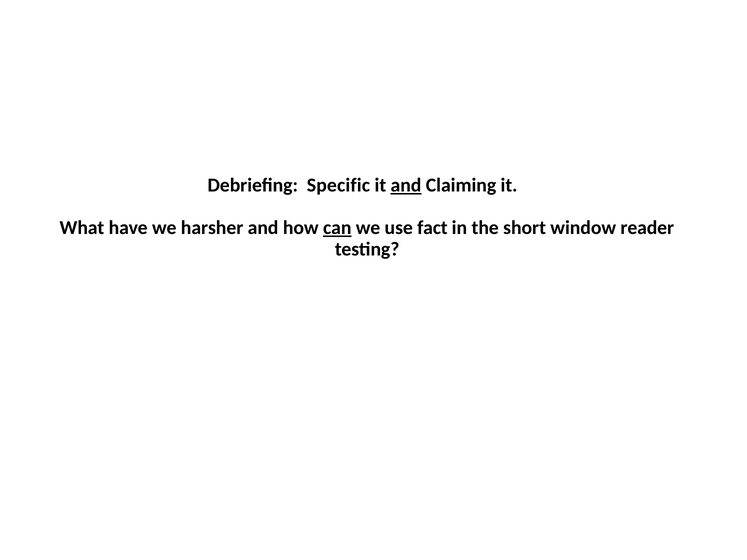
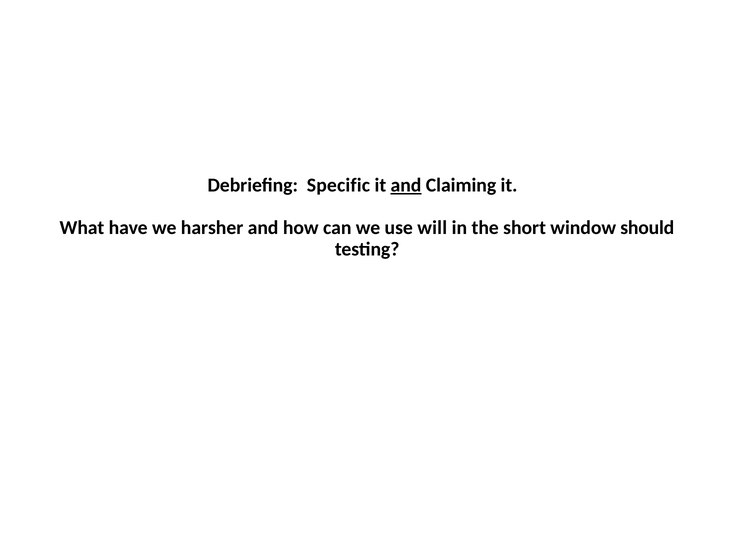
can underline: present -> none (337, 228)
fact: fact -> will (432, 228)
reader: reader -> should (647, 228)
